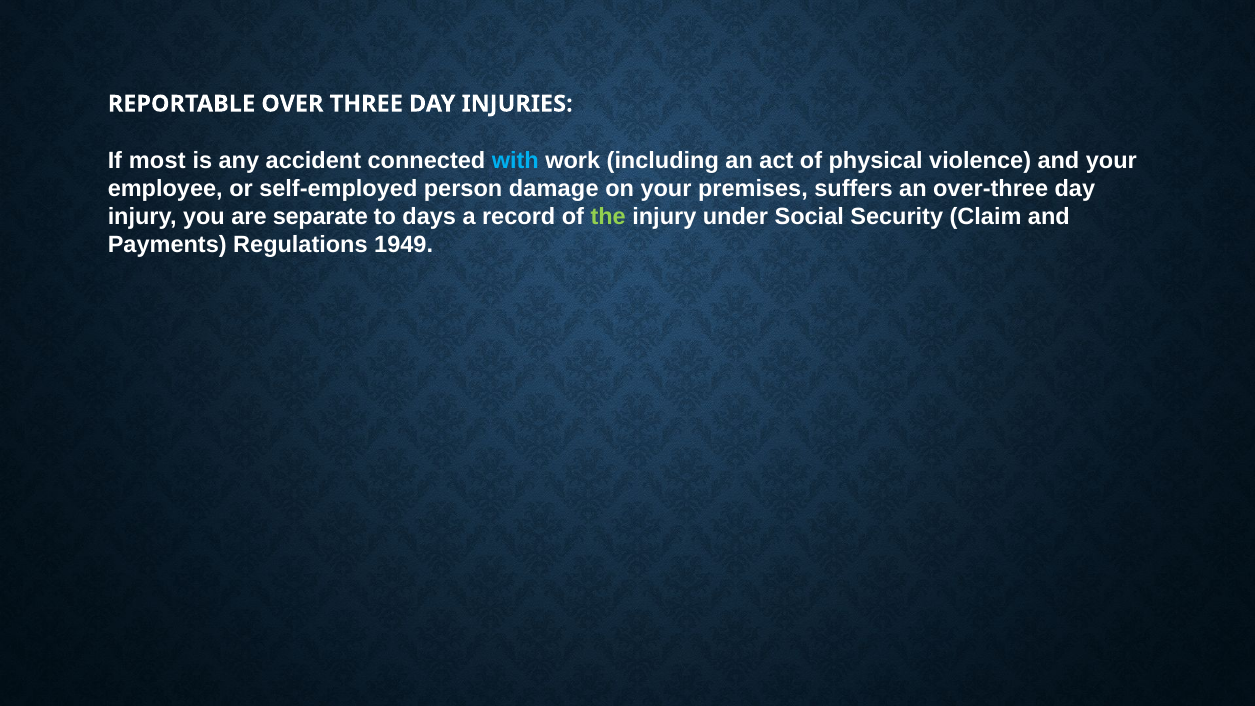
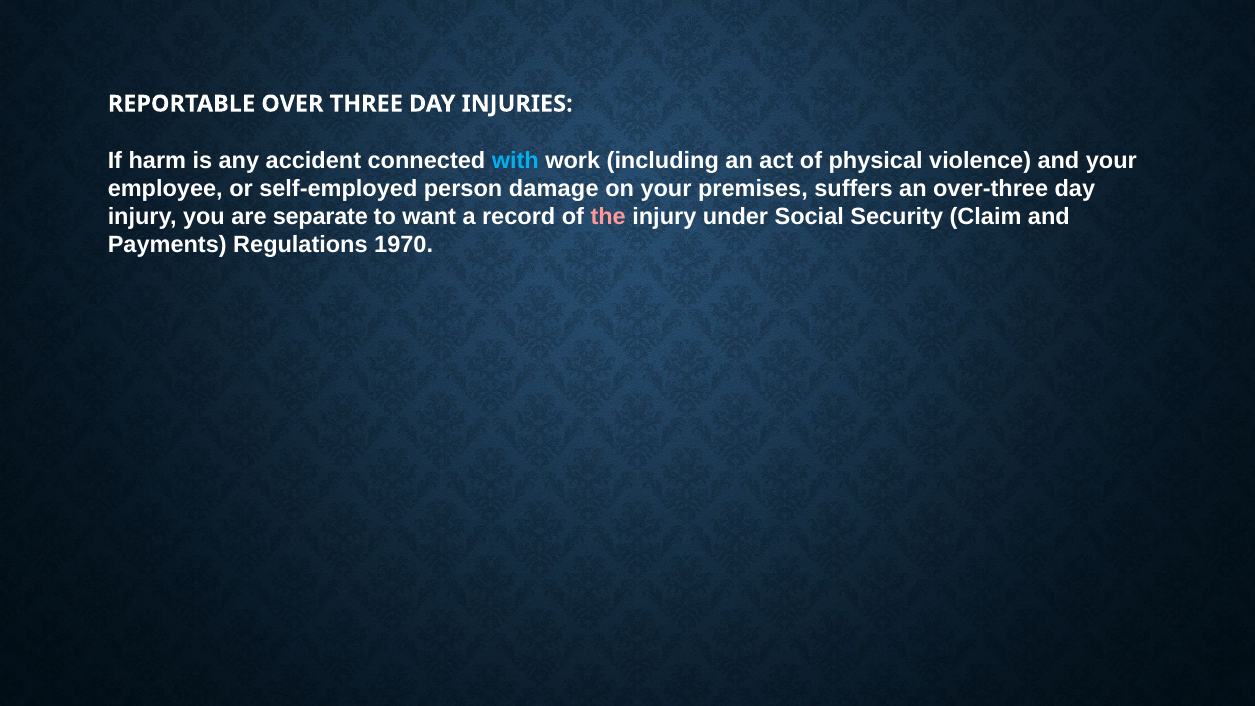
most: most -> harm (157, 160)
days: days -> want (429, 217)
the colour: light green -> pink (608, 217)
1949: 1949 -> 1970 (404, 245)
